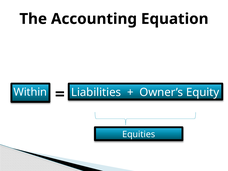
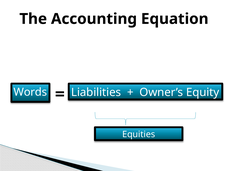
Within: Within -> Words (30, 92)
